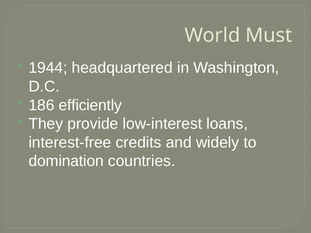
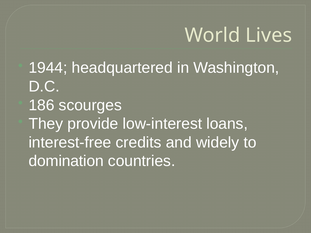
Must: Must -> Lives (269, 35)
efficiently: efficiently -> scourges (90, 105)
